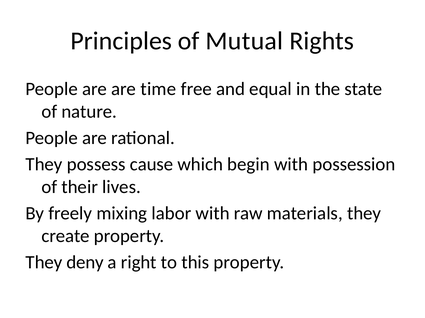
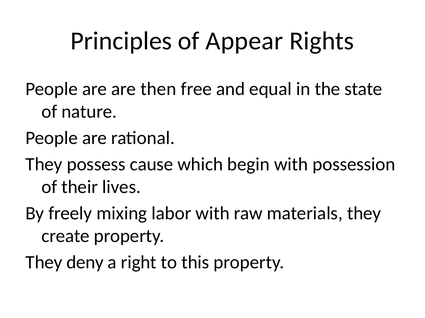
Mutual: Mutual -> Appear (244, 41)
time: time -> then (158, 89)
